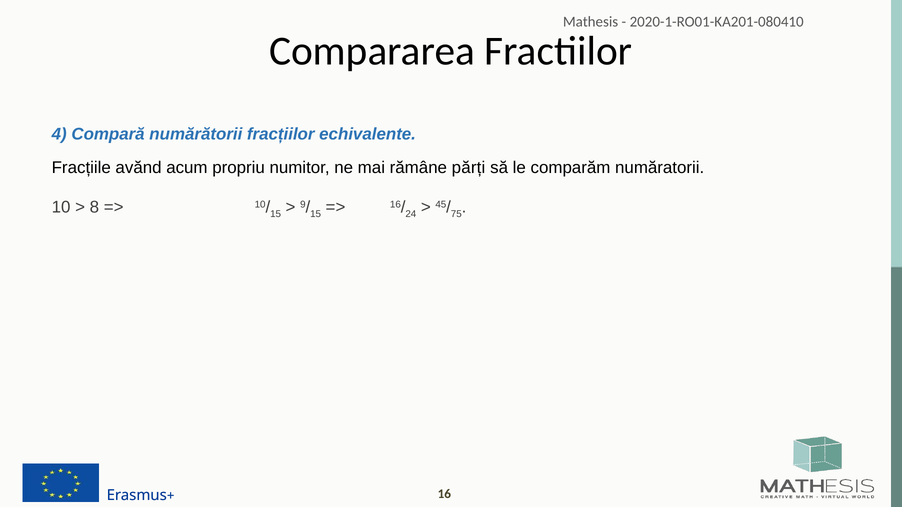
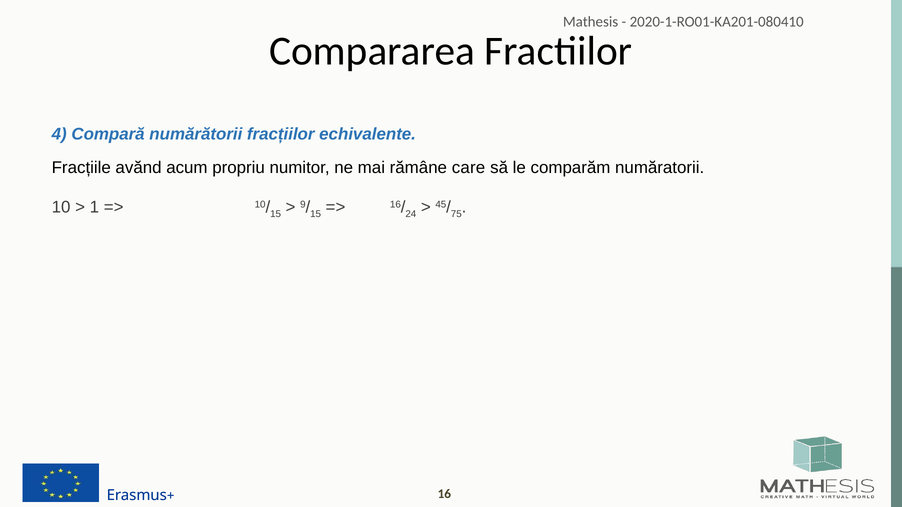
părți: părți -> care (469, 168)
8: 8 -> 1 (94, 208)
